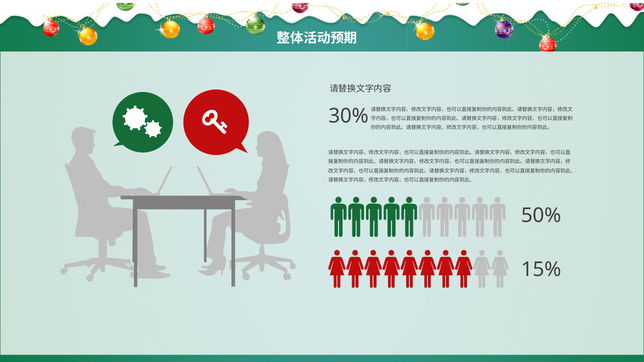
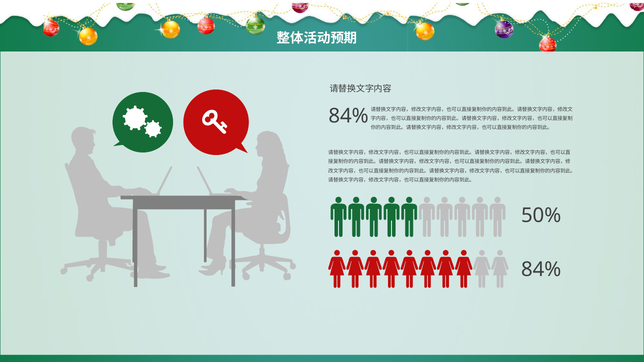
30%: 30% -> 84% (349, 116)
15%: 15% -> 84% (541, 270)
